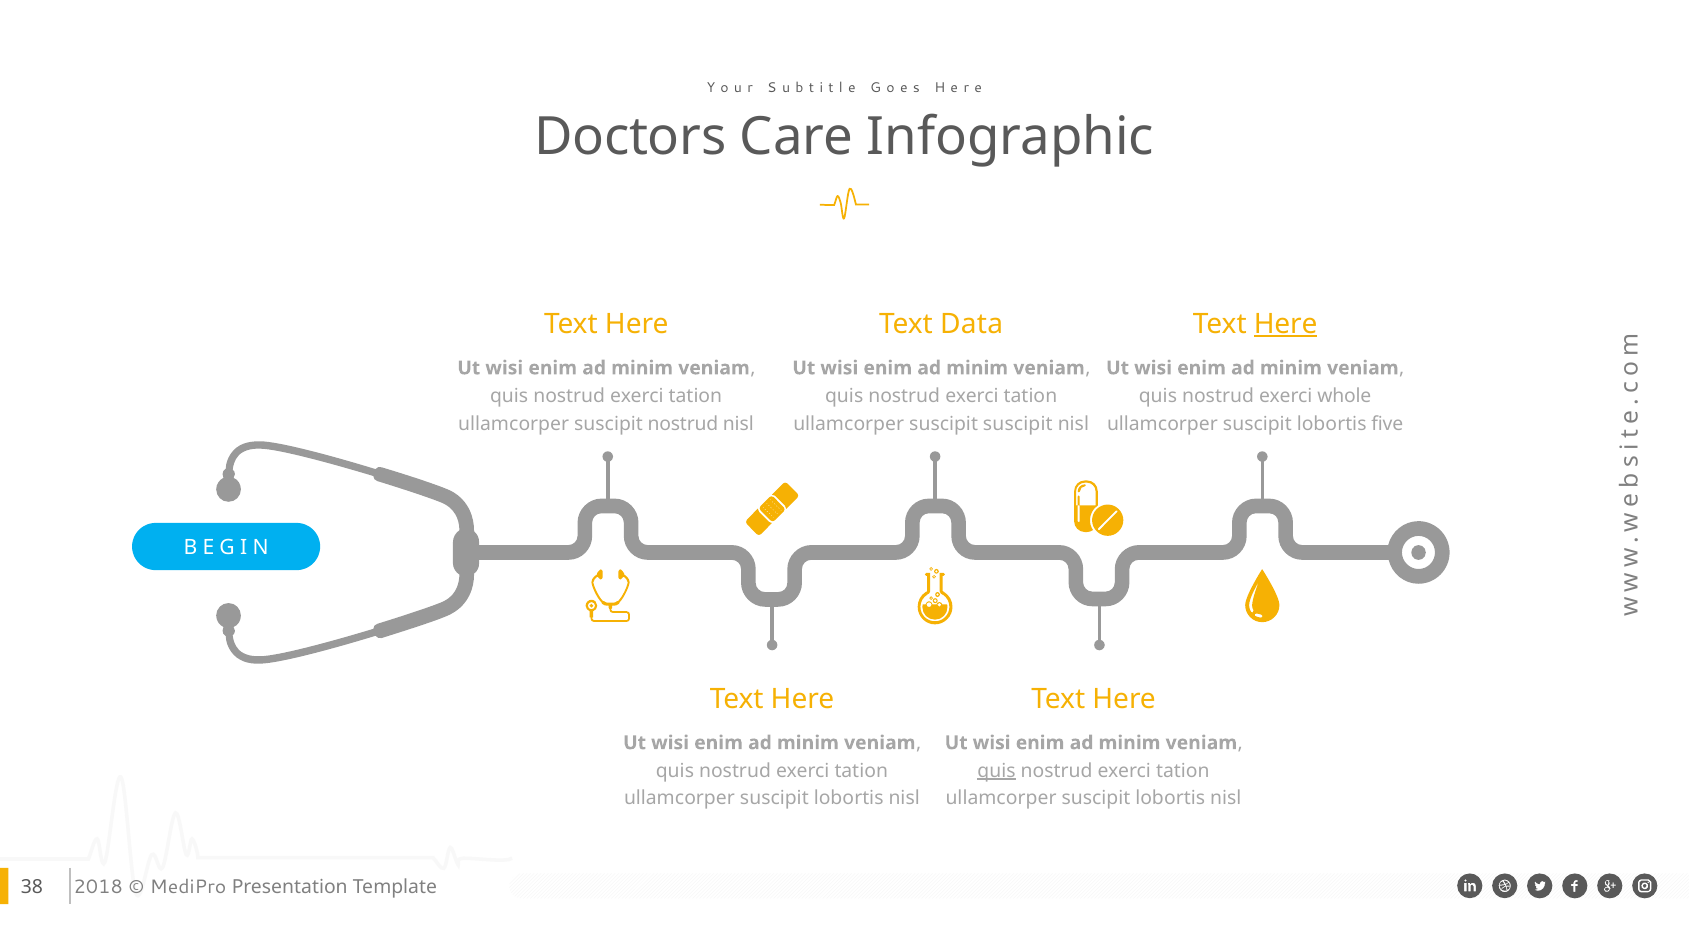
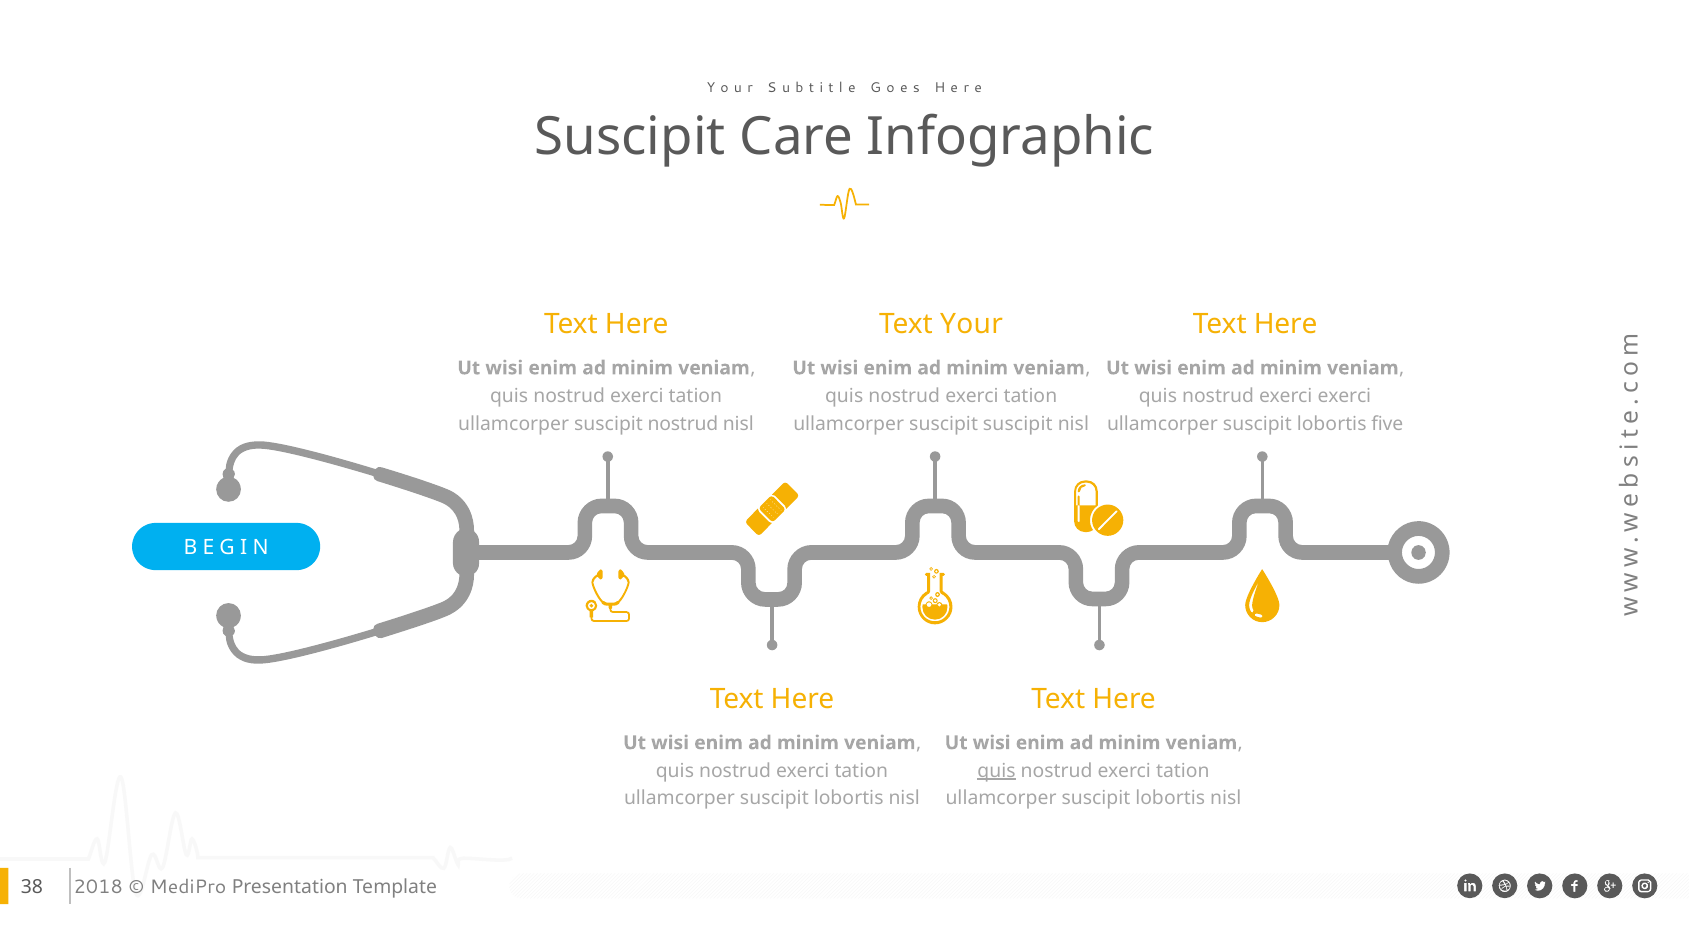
Doctors: Doctors -> Suscipit (630, 137)
Data: Data -> Your (972, 324)
Here underline: present -> none (1286, 324)
exerci whole: whole -> exerci (1344, 396)
